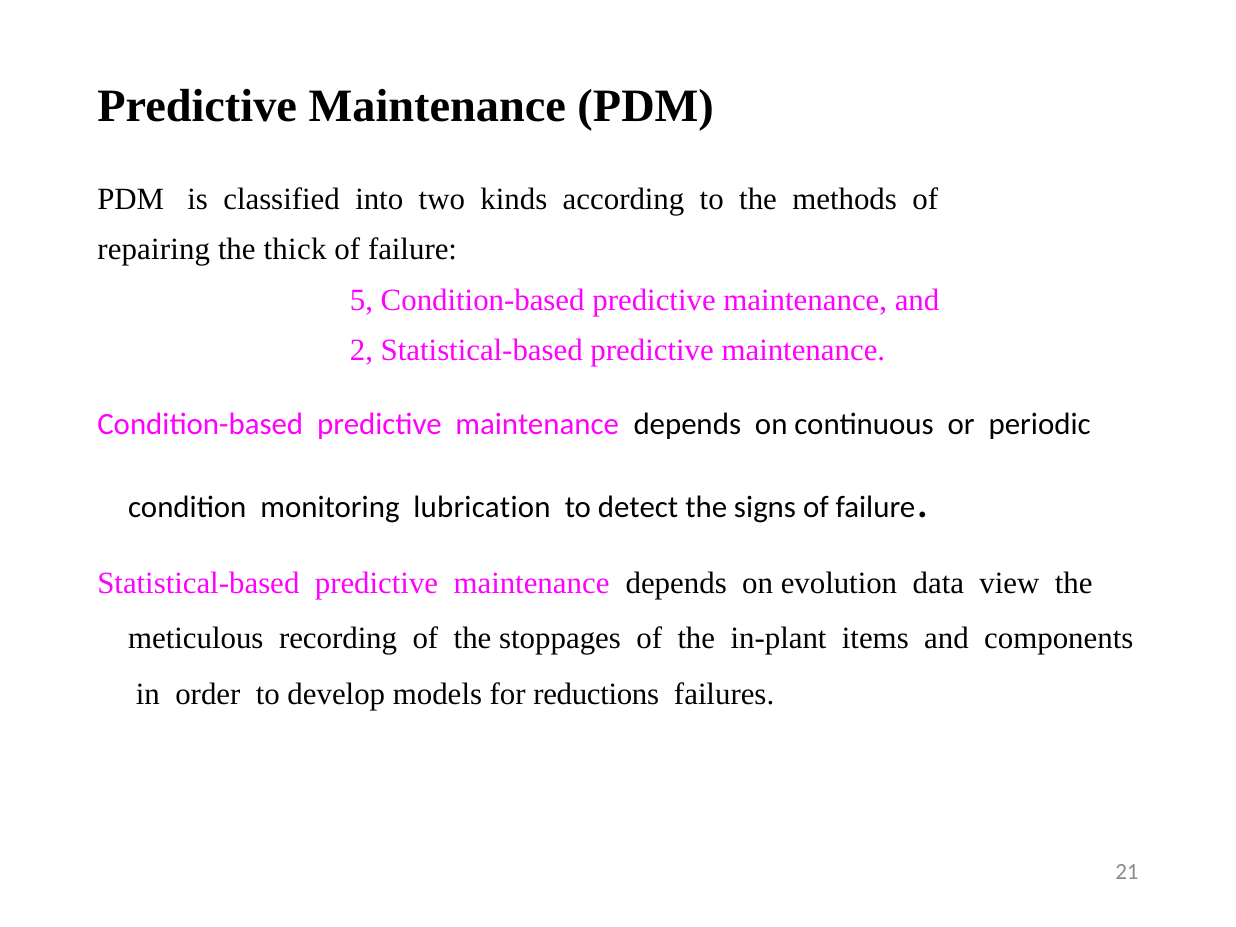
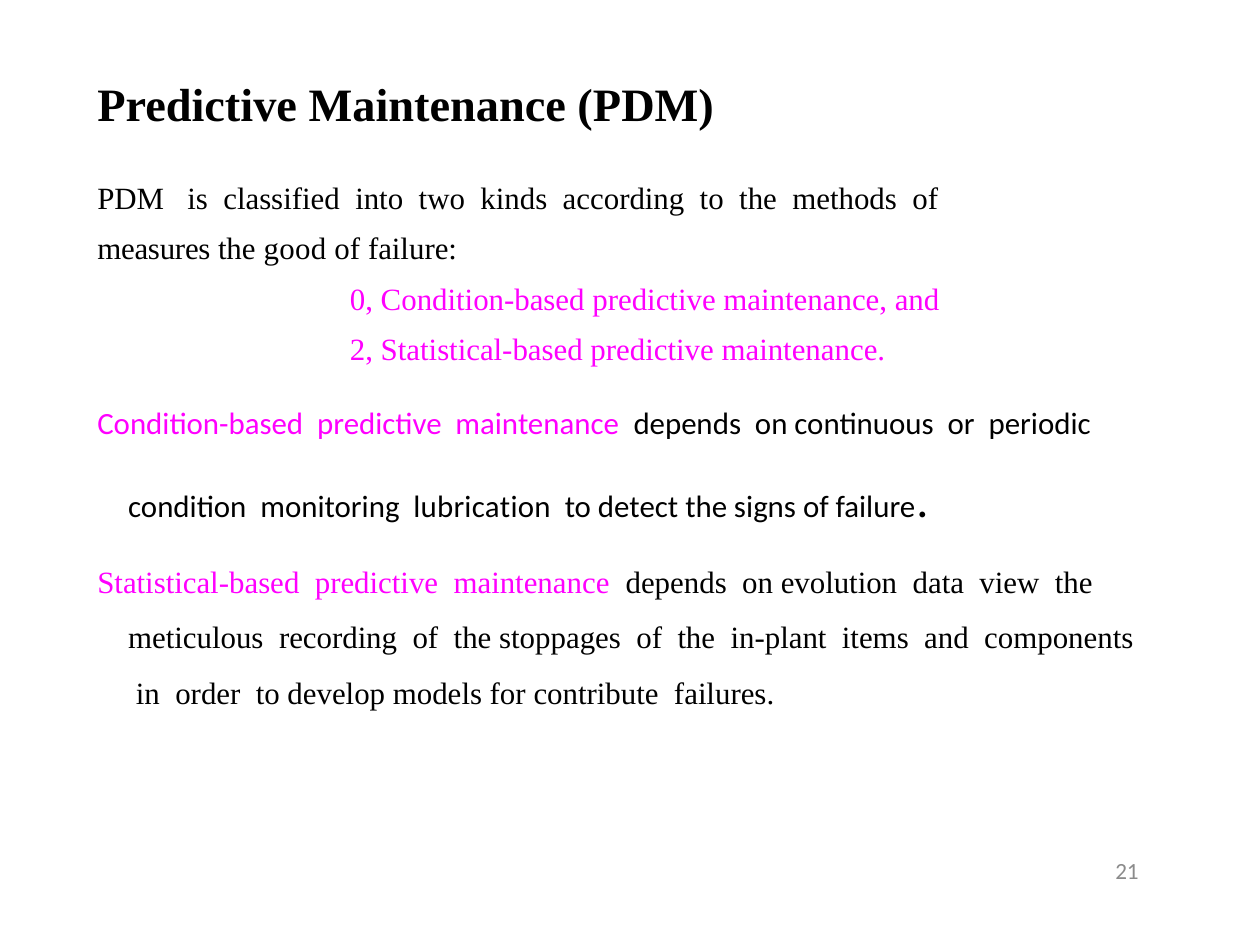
repairing: repairing -> measures (154, 250)
thick: thick -> good (295, 250)
5: 5 -> 0 (361, 300)
reductions: reductions -> contribute (596, 694)
